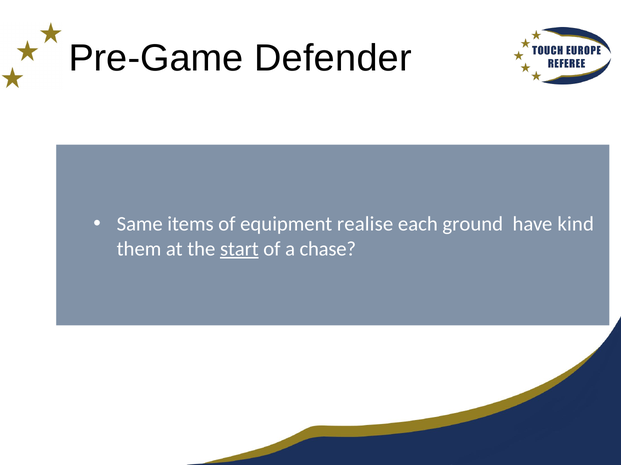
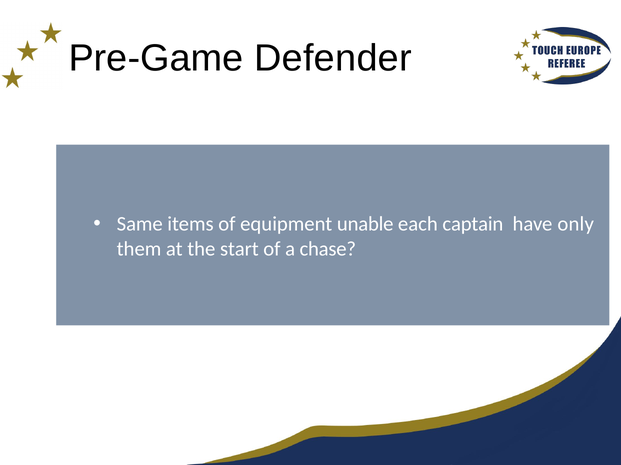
realise: realise -> unable (365, 224)
ground: ground -> captain (473, 224)
kind: kind -> only (576, 224)
start underline: present -> none (239, 249)
